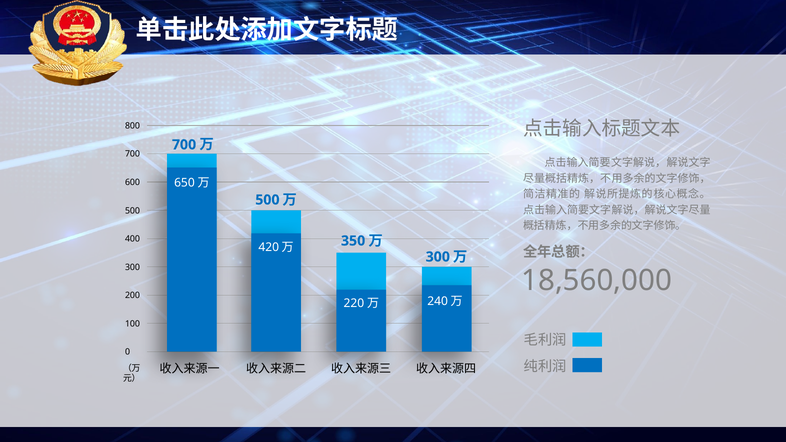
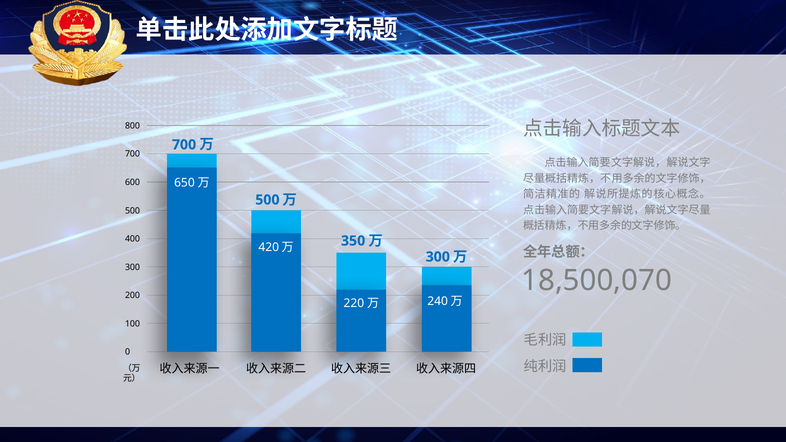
18,560,000: 18,560,000 -> 18,500,070 (597, 281)
